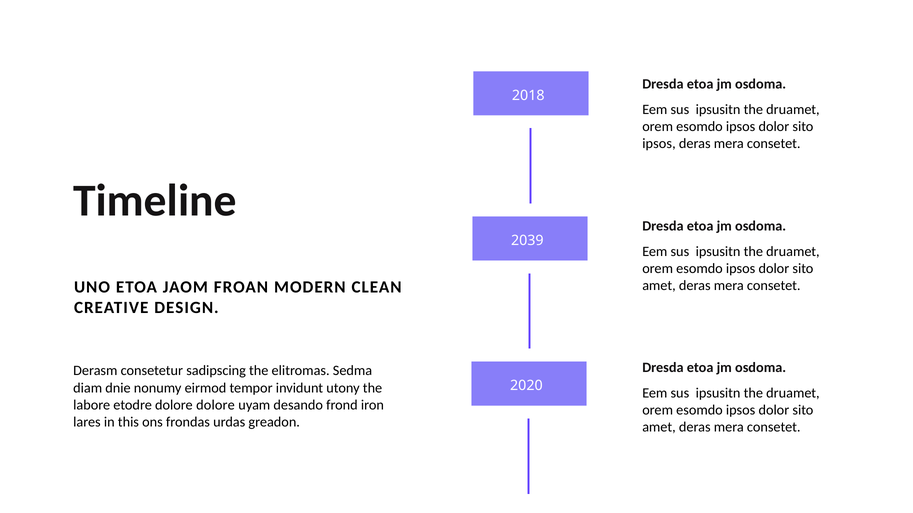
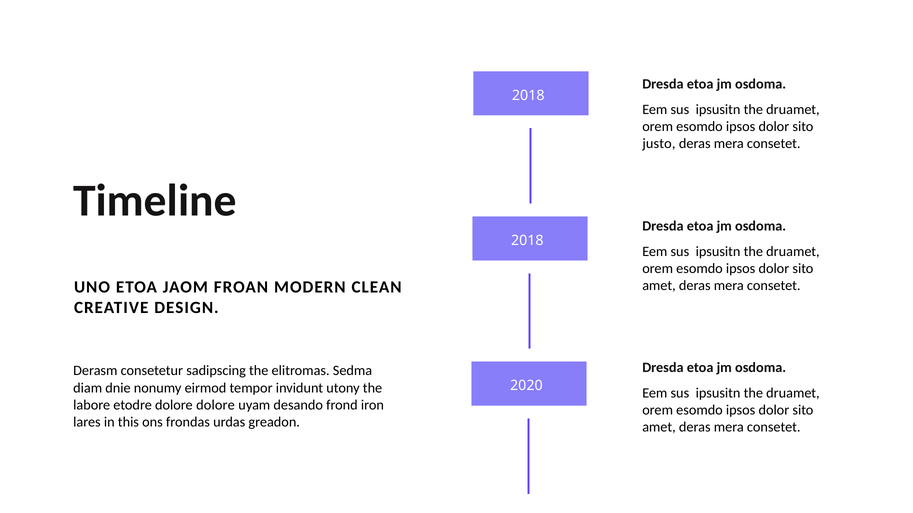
ipsos: ipsos -> justo (659, 144)
2039: 2039 -> 2018 (527, 241)
